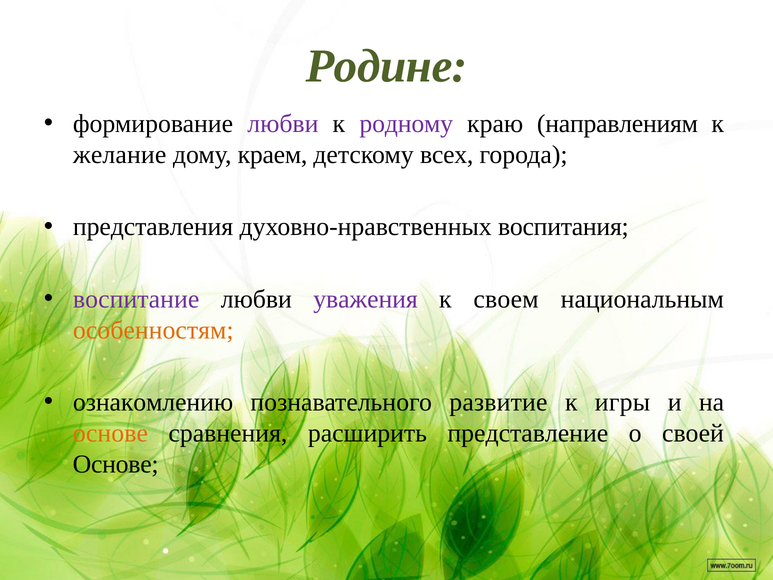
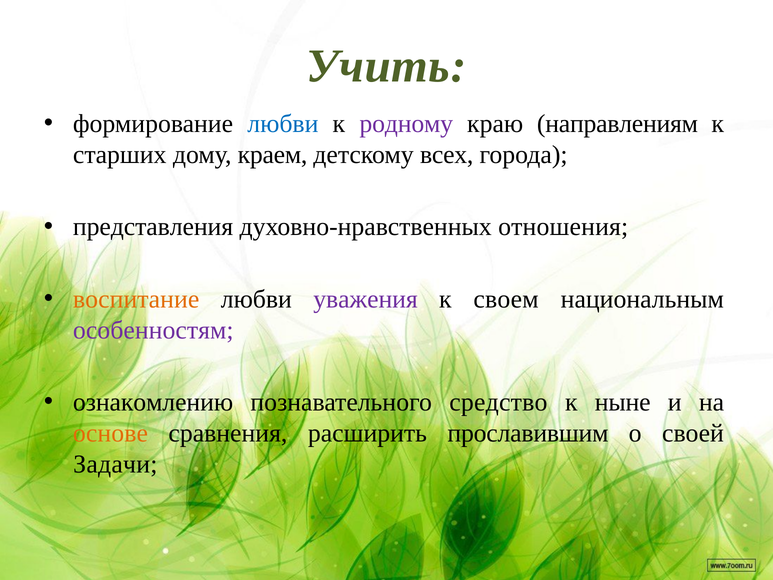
Родине: Родине -> Учить (386, 66)
любви colour: purple -> blue (283, 124)
желание: желание -> старших (120, 155)
воспитания: воспитания -> отношения (563, 227)
воспитание colour: purple -> orange (136, 299)
особенностям colour: orange -> purple (153, 330)
развитие: развитие -> средство (498, 402)
игры: игры -> ныне (623, 402)
представление: представление -> прославившим (528, 433)
Основе: Основе -> Задачи (115, 464)
